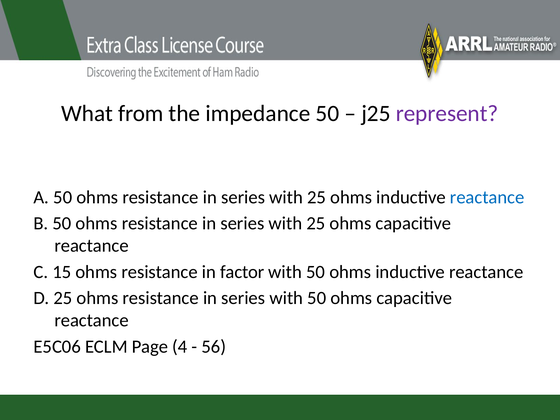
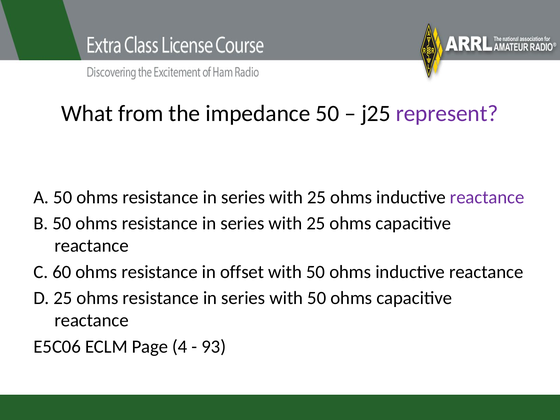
reactance colour: blue -> purple (487, 197)
15: 15 -> 60 (62, 272)
factor: factor -> offset (242, 272)
56: 56 -> 93 (214, 347)
